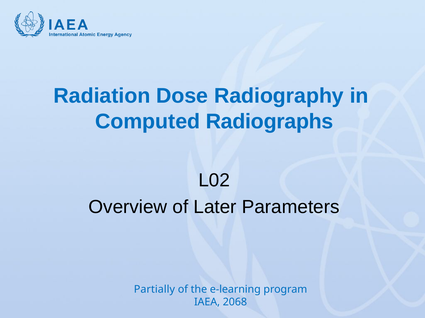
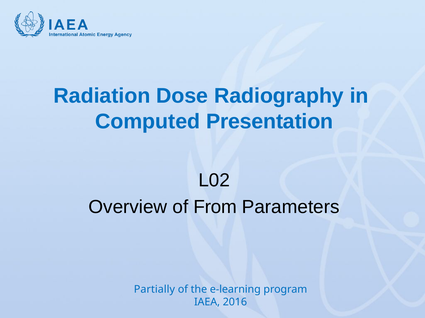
Radiographs: Radiographs -> Presentation (270, 122)
Later: Later -> From (215, 207)
2068: 2068 -> 2016 (235, 303)
